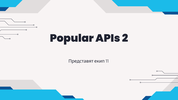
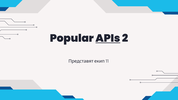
APIs underline: none -> present (108, 38)
